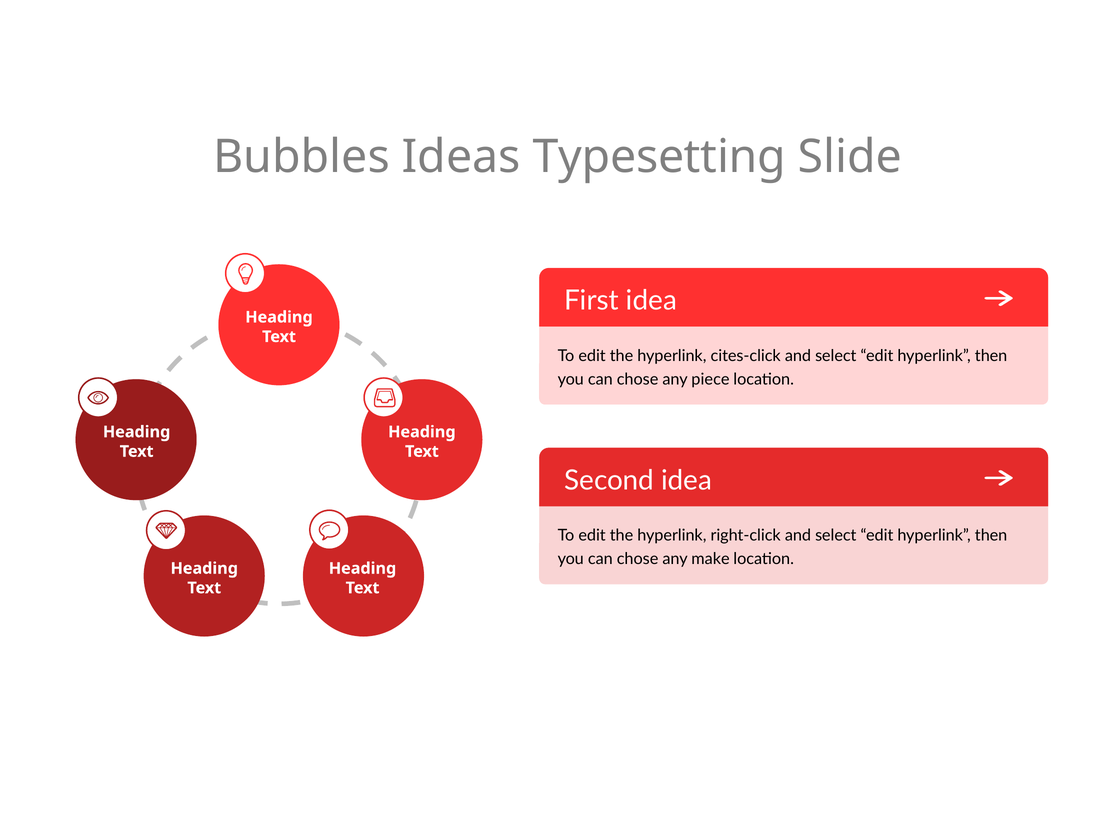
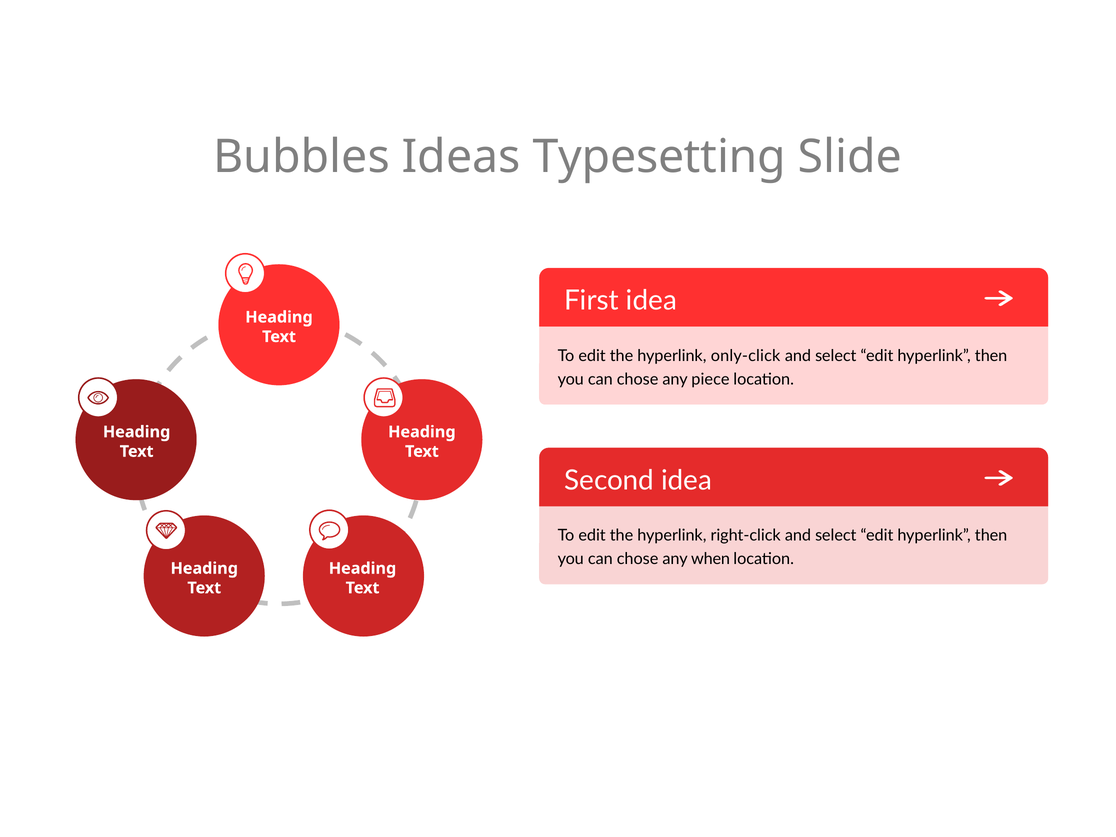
cites-click: cites-click -> only-click (746, 356)
make: make -> when (711, 559)
